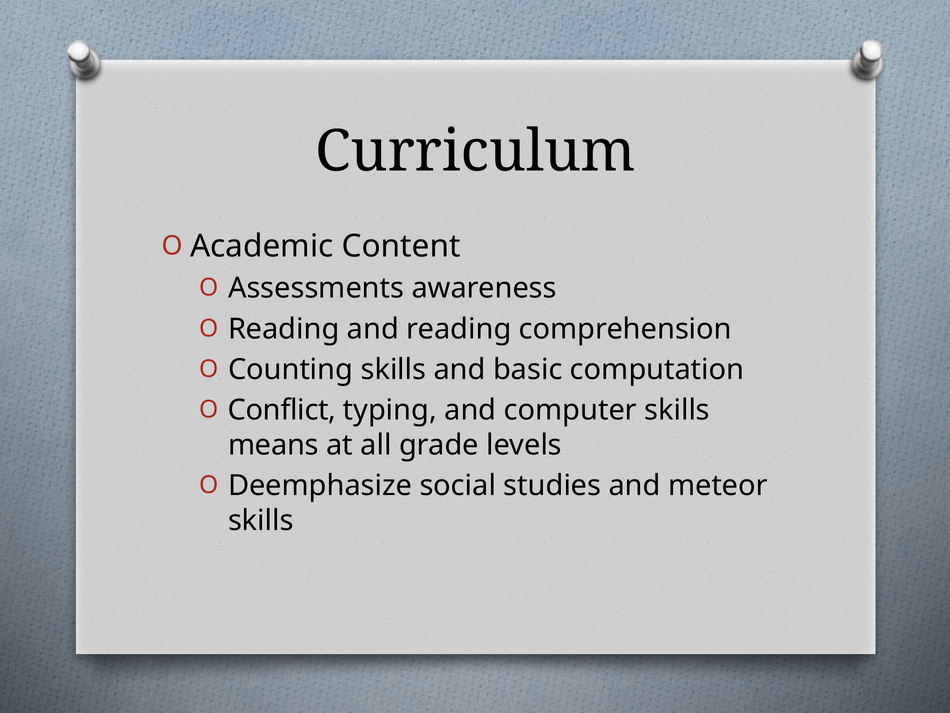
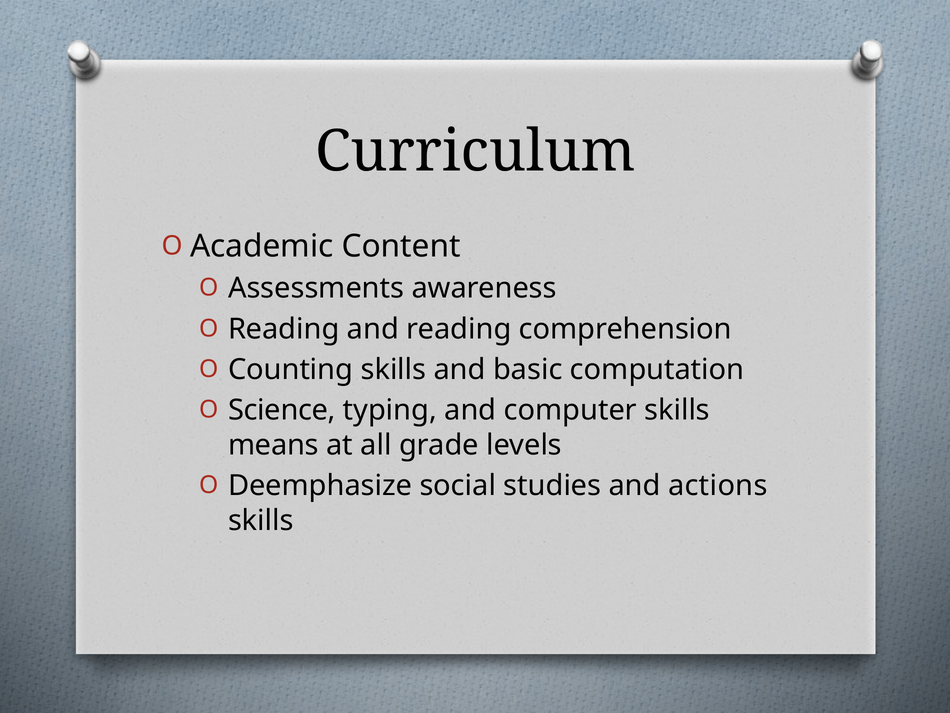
Conflict: Conflict -> Science (282, 410)
meteor: meteor -> actions (718, 485)
